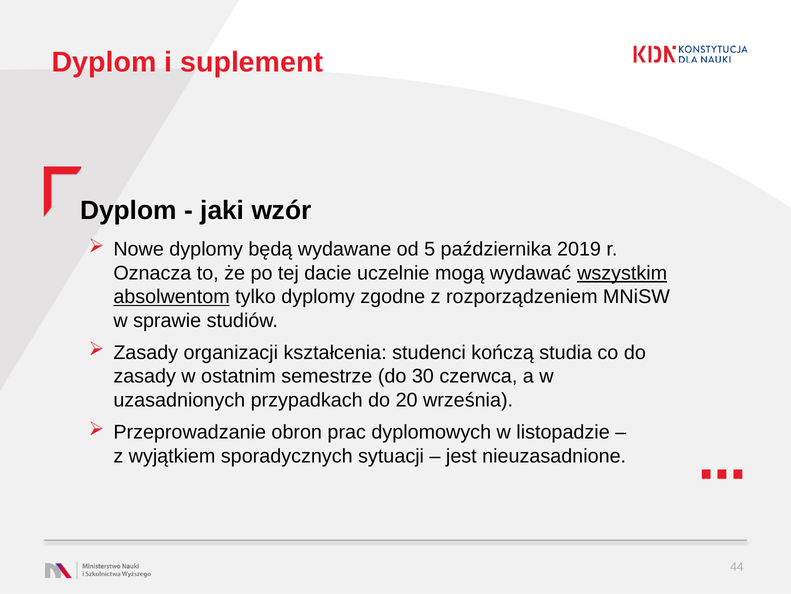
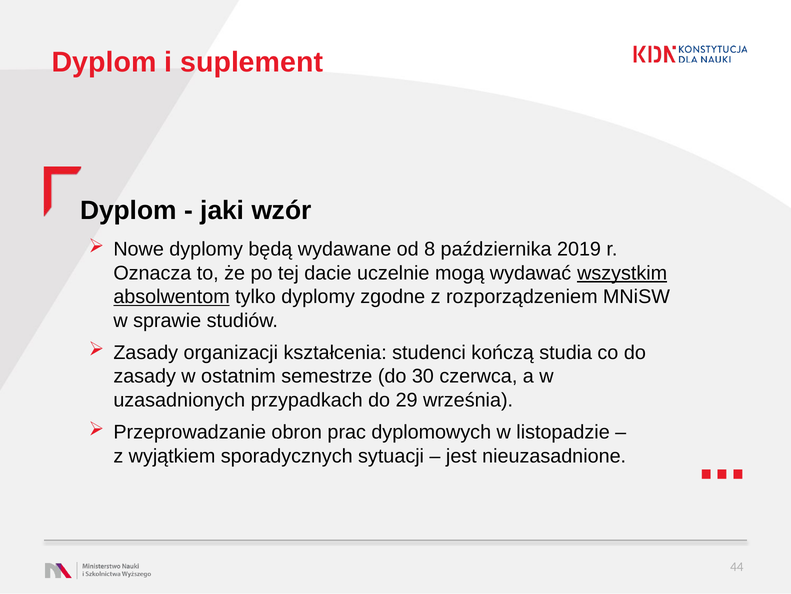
5: 5 -> 8 (430, 249)
20: 20 -> 29 (407, 400)
